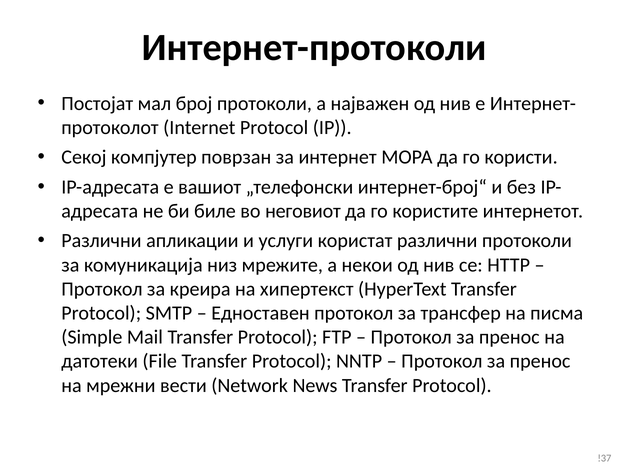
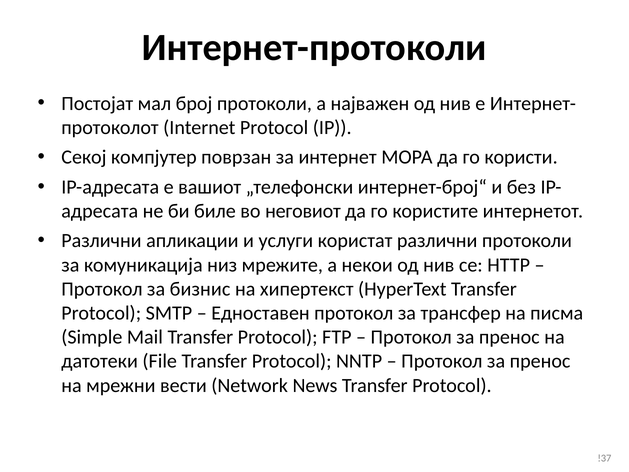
креира: креира -> бизнис (200, 289)
